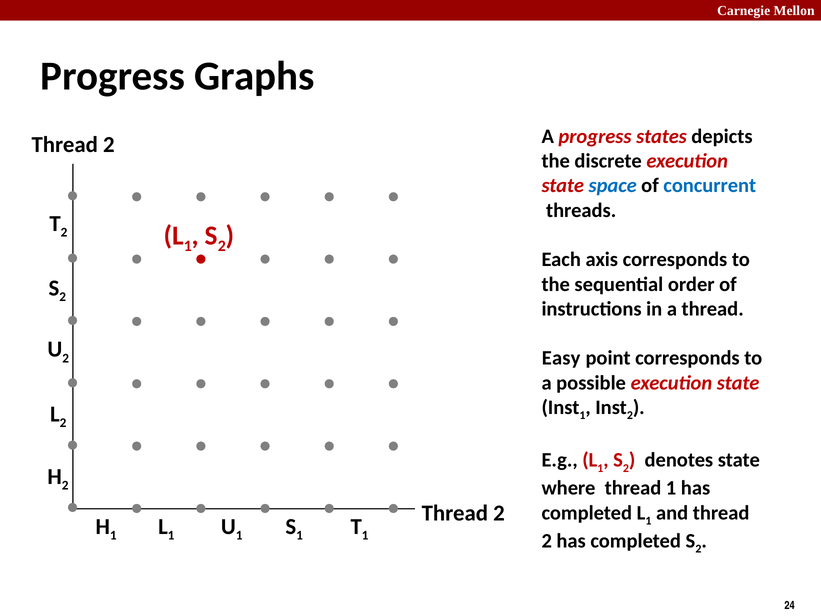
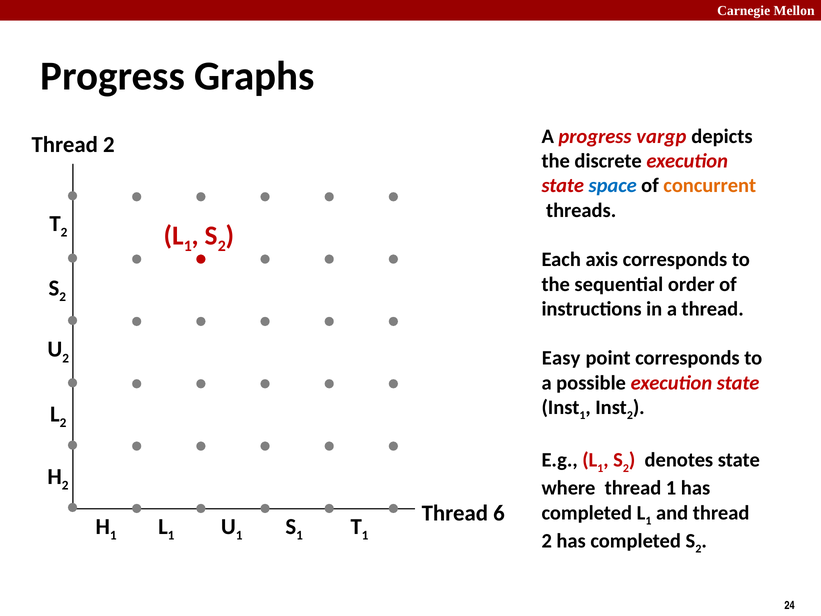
states: states -> vargp (661, 136)
concurrent colour: blue -> orange (710, 186)
2: 2 -> 6 (499, 513)
